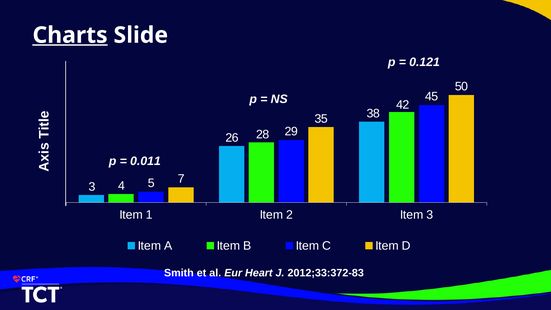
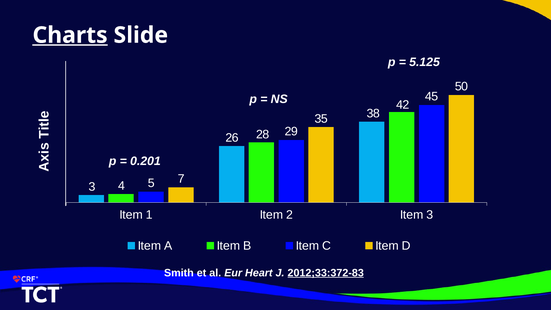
0.121: 0.121 -> 5.125 (425, 62)
0.011: 0.011 -> 0.201 (145, 161)
2012;33:372-83 underline: none -> present (326, 273)
